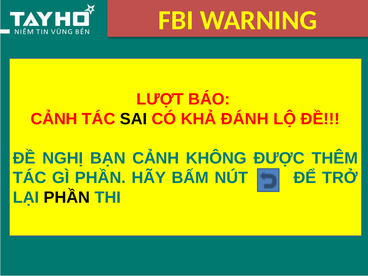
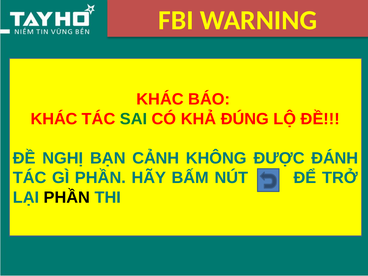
LƯỢT: LƯỢT -> KHÁC (160, 99)
CẢNH: CẢNH -> KHÁC (54, 119)
SAI colour: black -> green (134, 119)
ĐÁNH: ĐÁNH -> ĐÚNG (245, 119)
THÊM: THÊM -> ĐÁNH (335, 158)
